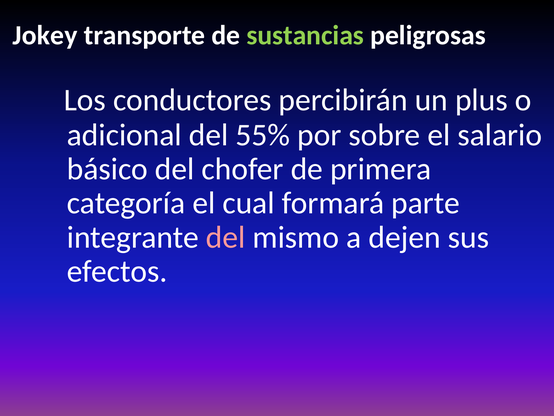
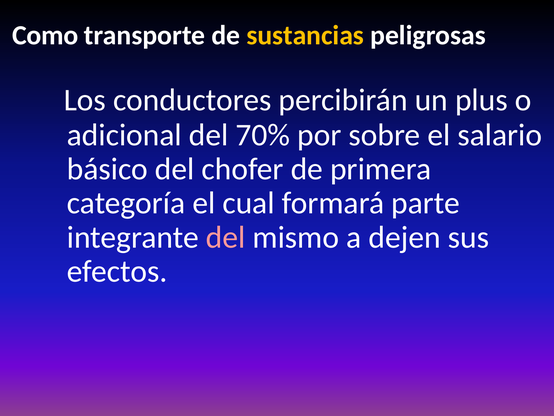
Jokey: Jokey -> Como (45, 35)
sustancias colour: light green -> yellow (305, 35)
55%: 55% -> 70% (263, 135)
